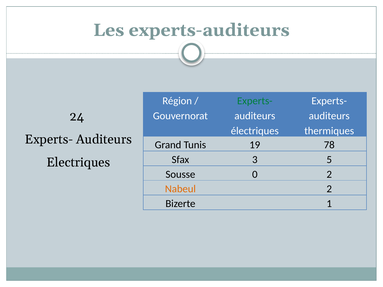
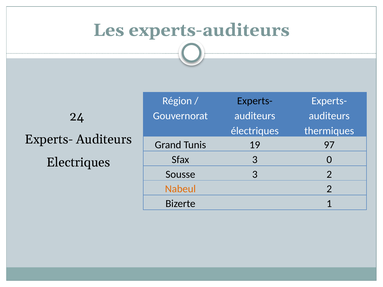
Experts- colour: green -> black (255, 101)
78: 78 -> 97 (329, 145)
5: 5 -> 0 (329, 160)
Sousse 0: 0 -> 3 (255, 174)
